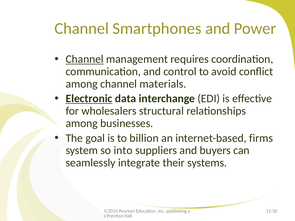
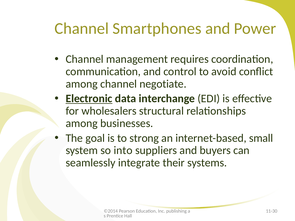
Channel underline: present -> none (85, 59)
materials: materials -> negotiate (163, 84)
billion: billion -> strong (144, 138)
firms: firms -> small (261, 138)
